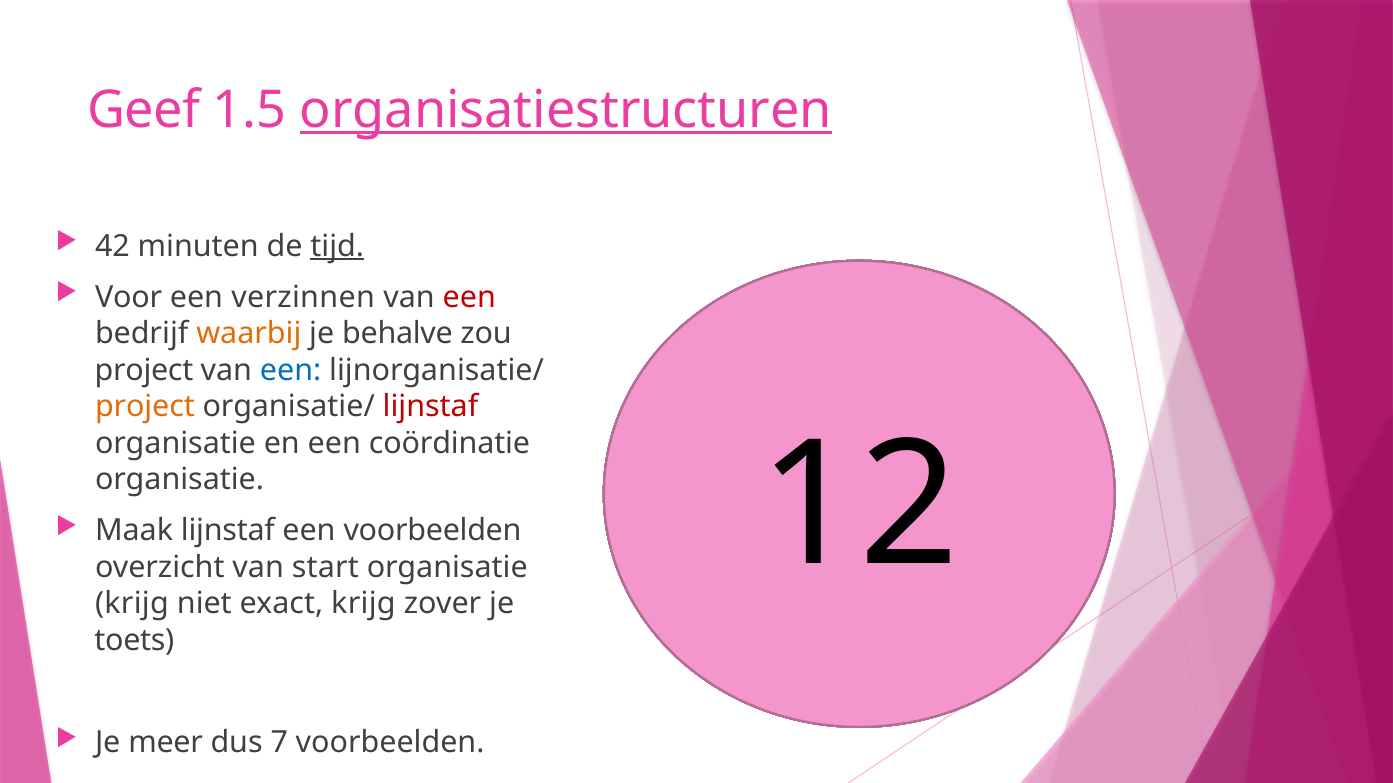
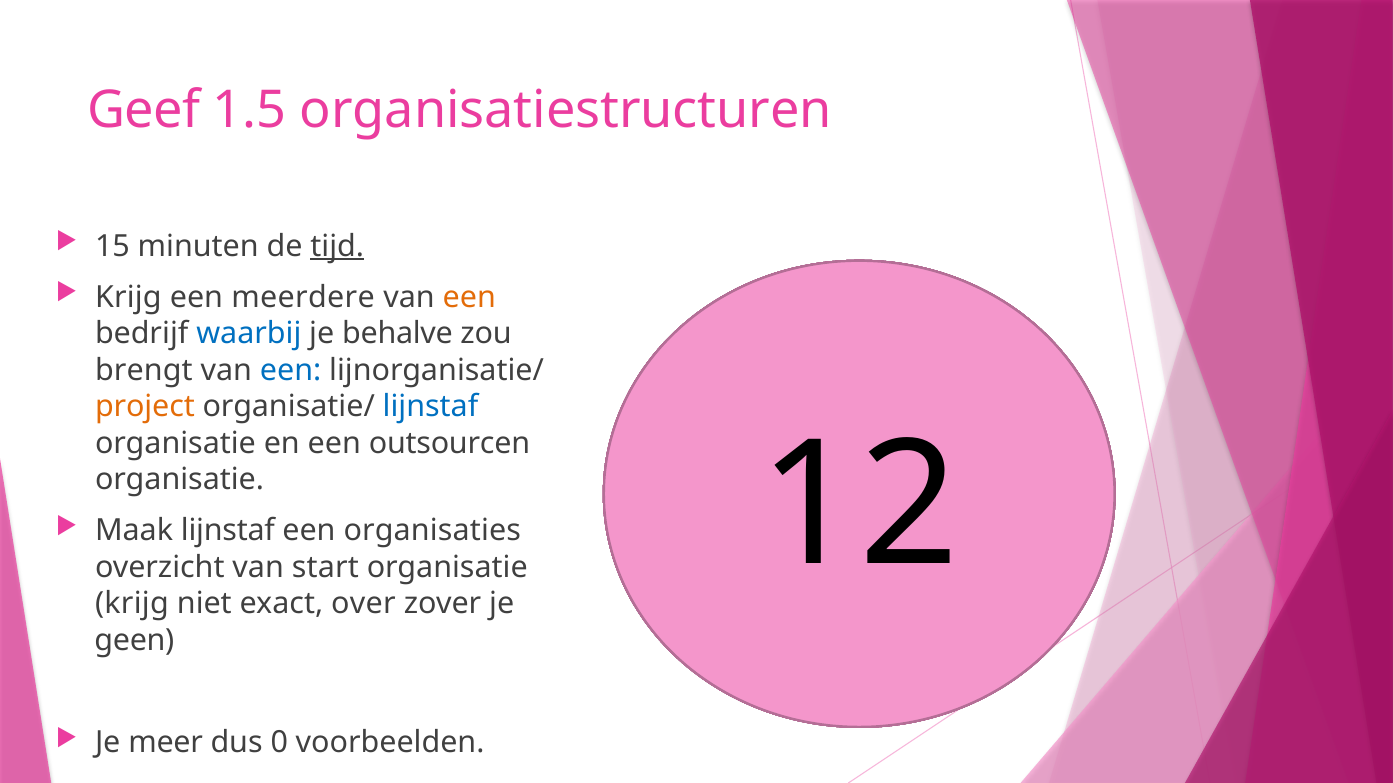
organisatiestructuren underline: present -> none (566, 110)
42: 42 -> 15 (112, 246)
Voor: Voor -> Krijg (128, 297)
verzinnen: verzinnen -> meerdere (303, 297)
een colour: red -> orange (469, 297)
waarbij colour: orange -> blue (249, 334)
project: project -> brengt (144, 370)
lijnstaf colour: red -> blue (430, 407)
coördinatie: coördinatie -> outsourcen (449, 444)
een voorbeelden: voorbeelden -> organisaties (432, 531)
exact krijg: krijg -> over (363, 604)
toets: toets -> geen (134, 641)
7: 7 -> 0 (279, 743)
